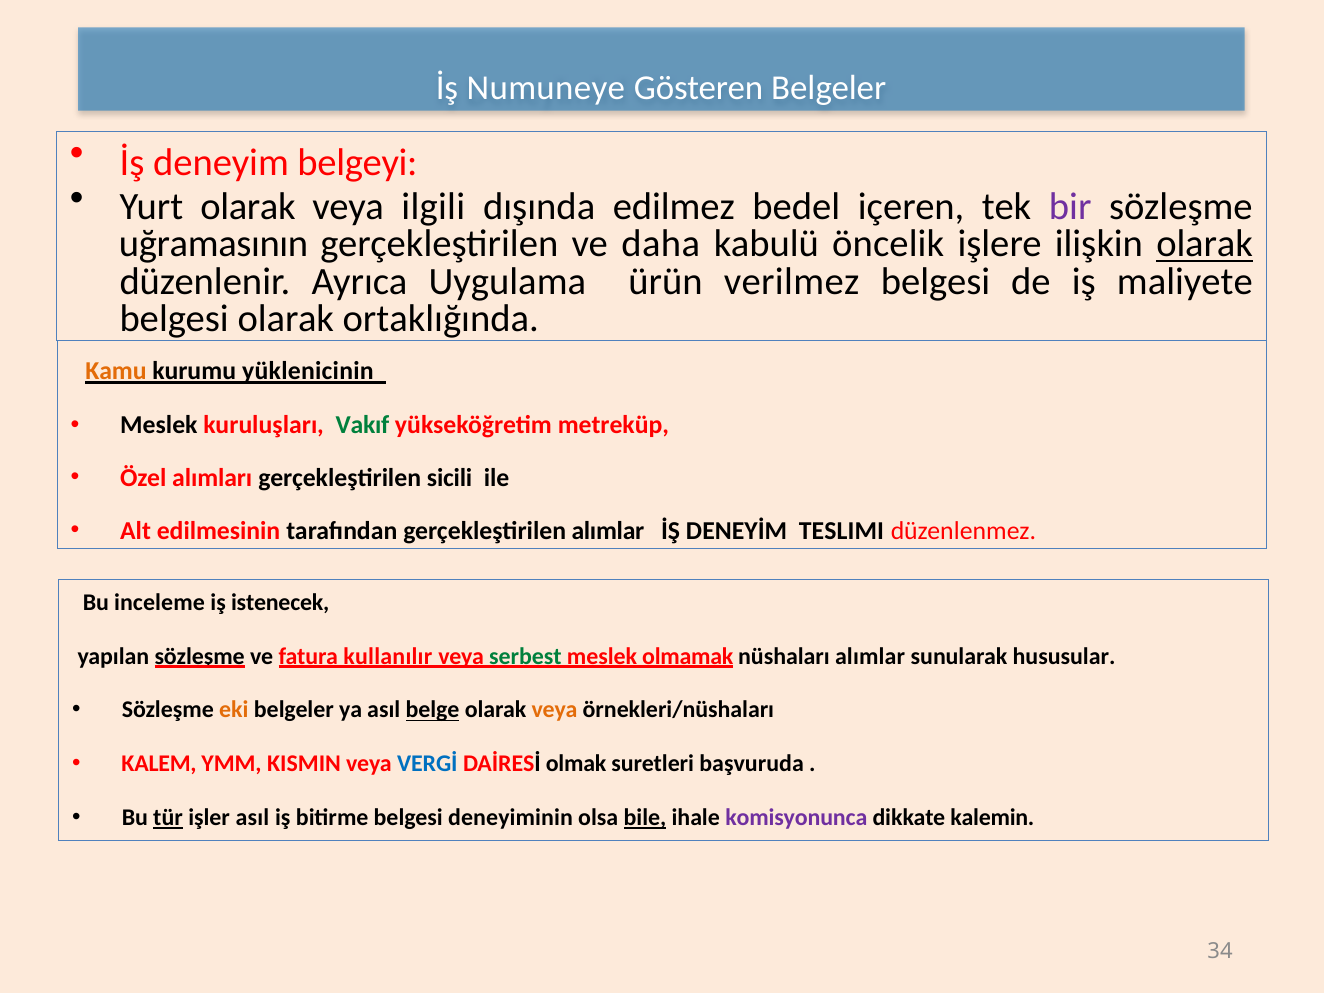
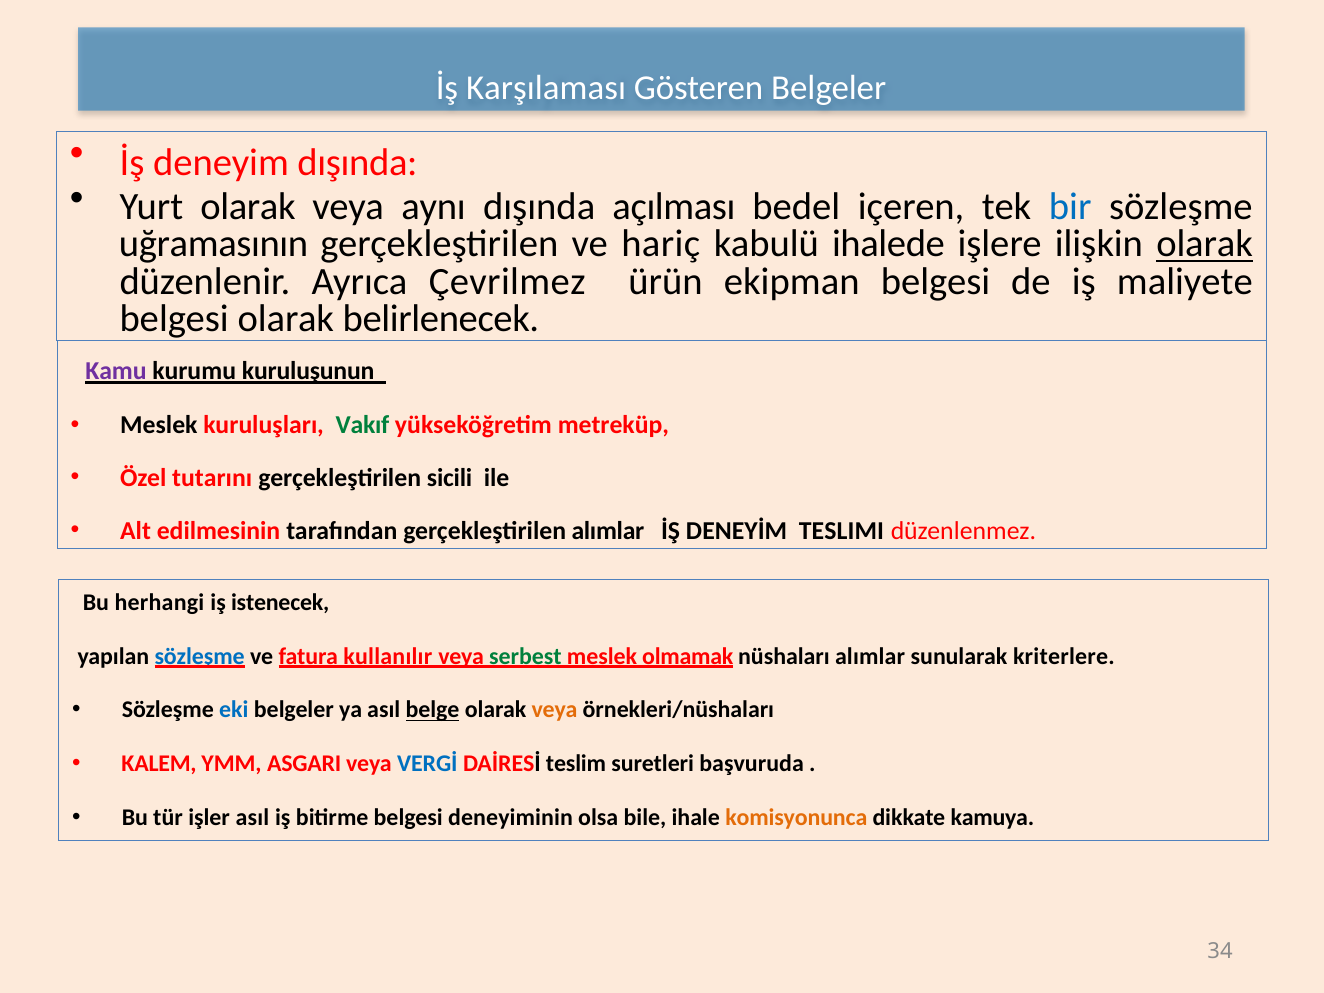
Numuneye: Numuneye -> Karşılaması (546, 88)
deneyim belgeyi: belgeyi -> dışında (357, 163)
ilgili: ilgili -> aynı (434, 207)
edilmez: edilmez -> açılması (674, 207)
bir colour: purple -> blue (1070, 207)
daha: daha -> hariç (661, 244)
öncelik: öncelik -> ihalede (888, 244)
Uygulama: Uygulama -> Çevrilmez (507, 281)
verilmez: verilmez -> ekipman (792, 281)
ortaklığında: ortaklığında -> belirlenecek (441, 318)
Kamu colour: orange -> purple (116, 371)
yüklenicinin: yüklenicinin -> kuruluşunun (308, 371)
alımları: alımları -> tutarını (212, 478)
inceleme: inceleme -> herhangi (159, 603)
sözleşme colour: black -> blue (200, 656)
hususular: hususular -> kriterlere (1064, 656)
eki colour: orange -> blue (234, 710)
KISMIN: KISMIN -> ASGARI (304, 764)
olmak: olmak -> teslim (576, 764)
tür underline: present -> none (168, 818)
bile underline: present -> none (645, 818)
komisyonunca colour: purple -> orange (796, 818)
kalemin: kalemin -> kamuya (992, 818)
